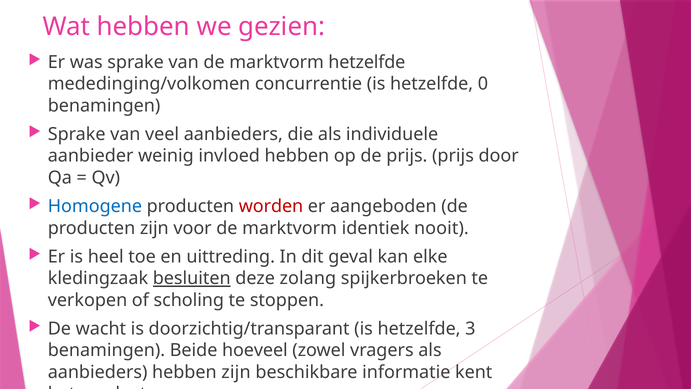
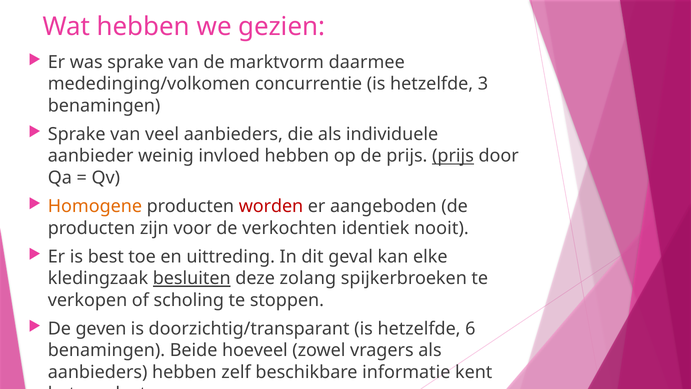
marktvorm hetzelfde: hetzelfde -> daarmee (367, 62)
0: 0 -> 3 (483, 84)
prijs underline: none -> present (453, 156)
Homogene colour: blue -> orange (95, 206)
voor de marktvorm: marktvorm -> verkochten (290, 228)
heel: heel -> best (106, 257)
wacht: wacht -> geven (101, 329)
3: 3 -> 6 (470, 329)
hebben zijn: zijn -> zelf (236, 372)
